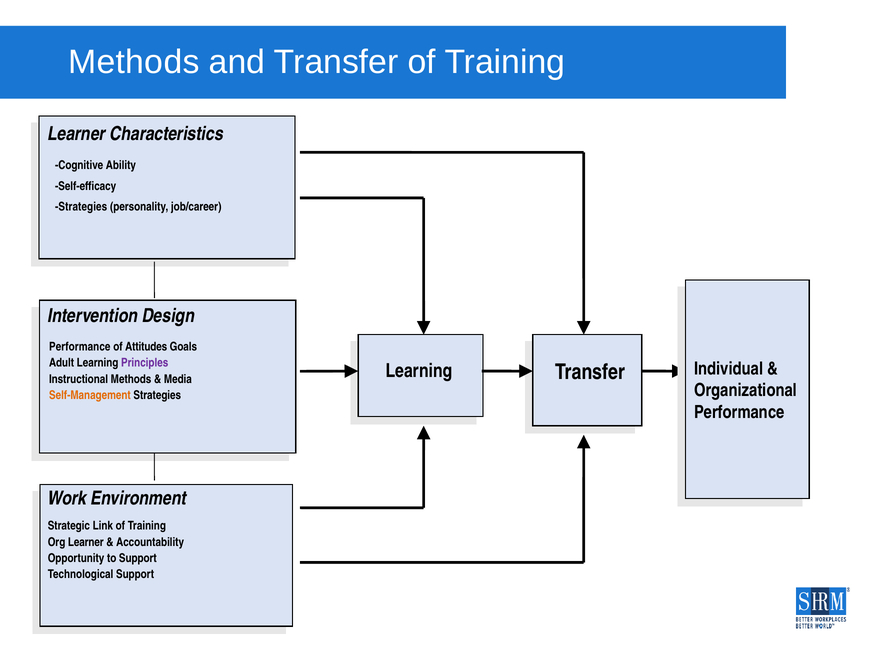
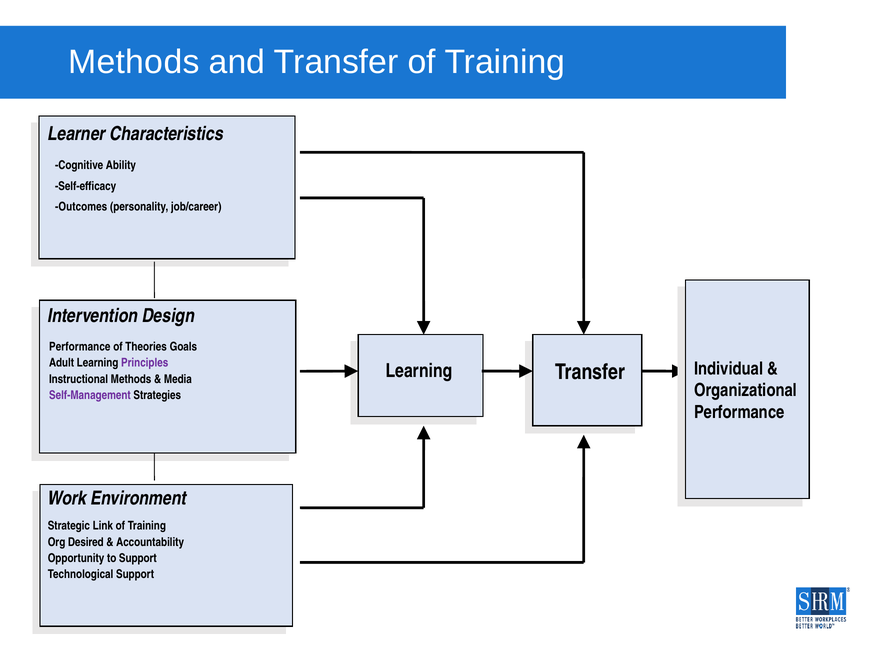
Strategies: Strategies -> Outcomes (81, 206)
Attitudes: Attitudes -> Theories (146, 347)
Self-Management colour: orange -> purple (90, 395)
Org Learner: Learner -> Desired (86, 542)
